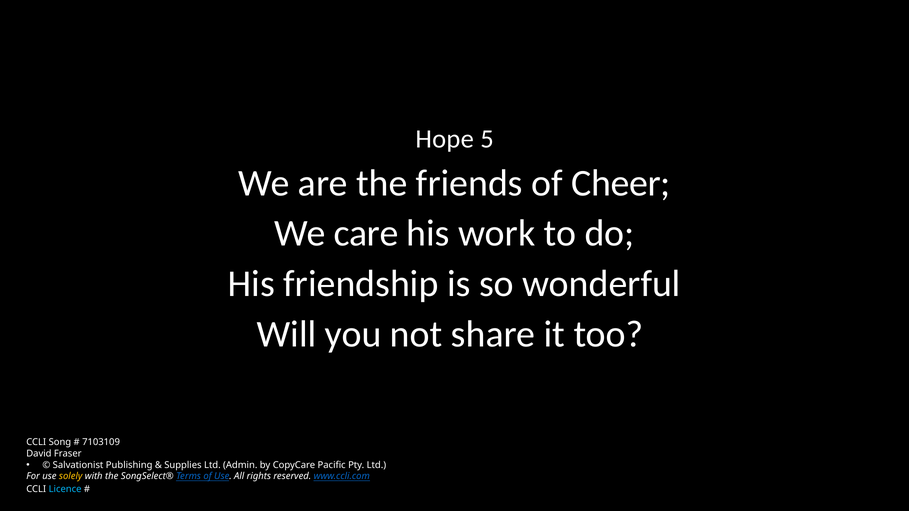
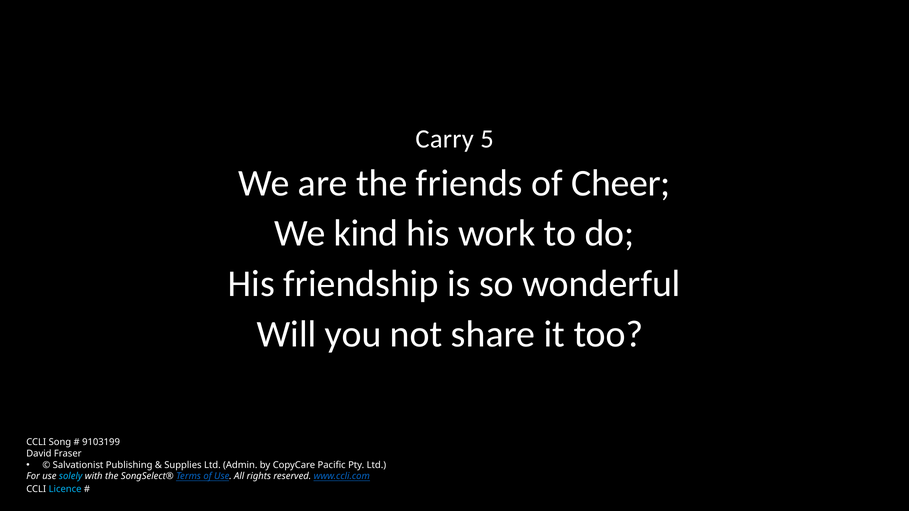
Hope: Hope -> Carry (445, 139)
care: care -> kind (366, 234)
7103109: 7103109 -> 9103199 (101, 443)
solely colour: yellow -> light blue (71, 477)
